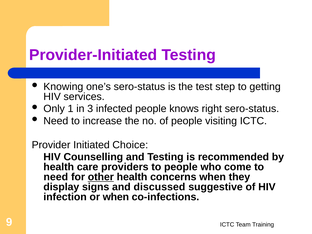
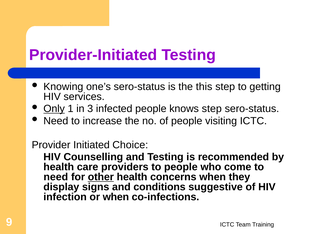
test: test -> this (204, 87)
Only underline: none -> present (54, 109)
knows right: right -> step (212, 109)
discussed: discussed -> conditions (160, 187)
